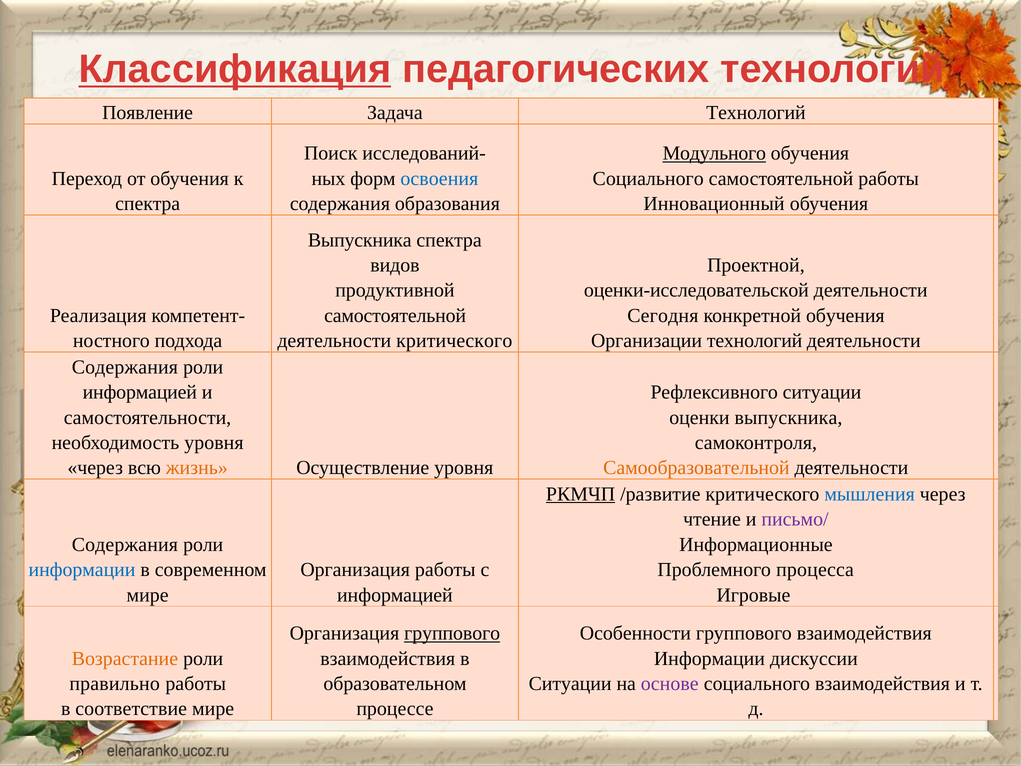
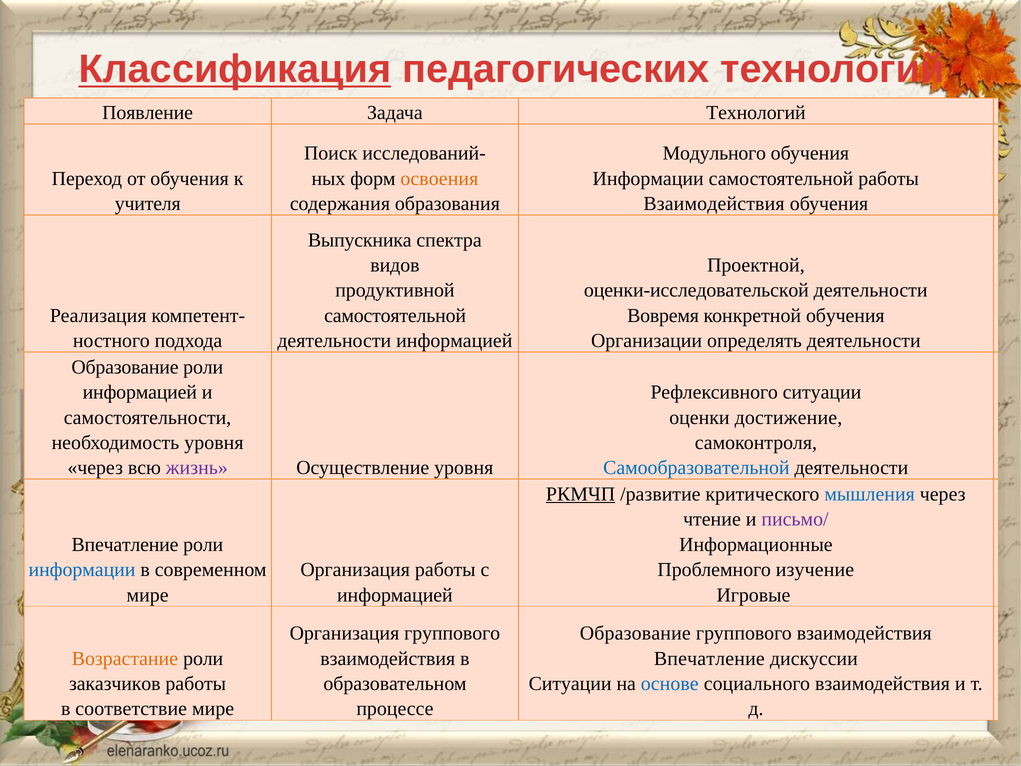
Модульного underline: present -> none (714, 153)
освоения colour: blue -> orange (439, 179)
Социального: Социального -> Информации (648, 179)
спектра: спектра -> учителя (148, 204)
Инновационный: Инновационный -> Взаимодействия (714, 204)
Сегодня: Сегодня -> Вовремя (663, 316)
деятельности критического: критического -> информацией (454, 341)
Организации технологий: технологий -> определять (755, 341)
Содержания: Содержания -> Образование (125, 367)
оценки выпускника: выпускника -> достижение (788, 417)
жизнь colour: orange -> purple (197, 468)
Самообразовательной colour: orange -> blue (696, 468)
Содержания: Содержания -> Впечатление (125, 544)
процесса: процесса -> изучение (815, 570)
группового underline: present -> none (452, 633)
Особенности: Особенности -> Образование (635, 633)
Информации: Информации -> Впечатление (709, 658)
правильно: правильно -> заказчиков (115, 684)
основе colour: purple -> blue (670, 684)
